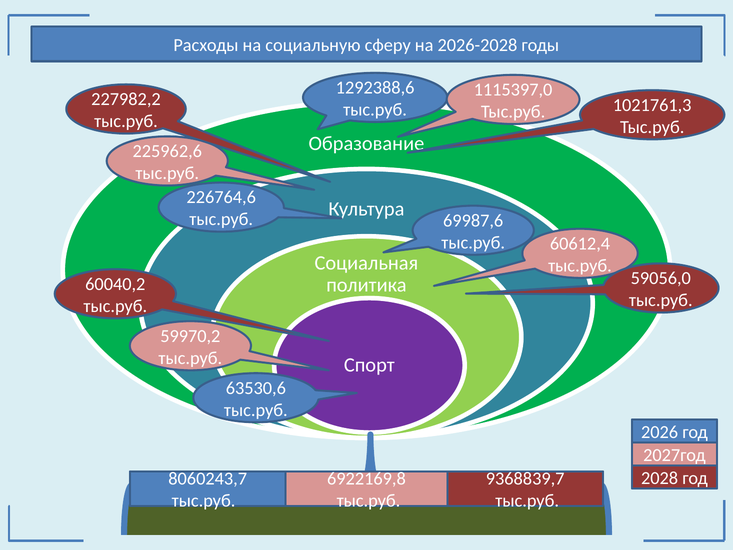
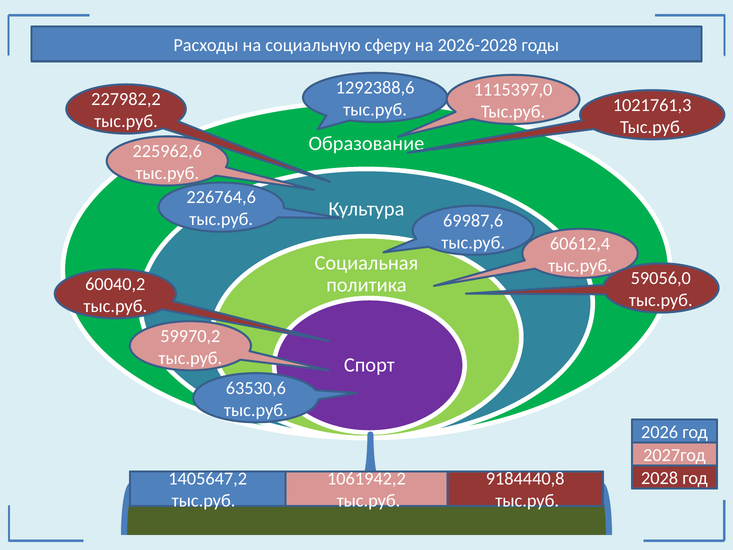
8060243,7: 8060243,7 -> 1405647,2 (208, 479)
6922169,8: 6922169,8 -> 1061942,2 (366, 479)
9368839,7: 9368839,7 -> 9184440,8 (525, 479)
